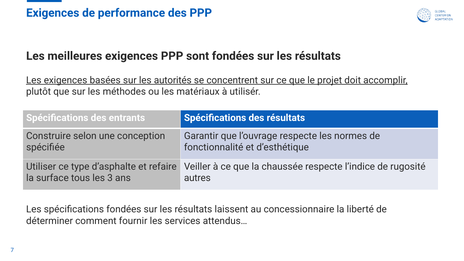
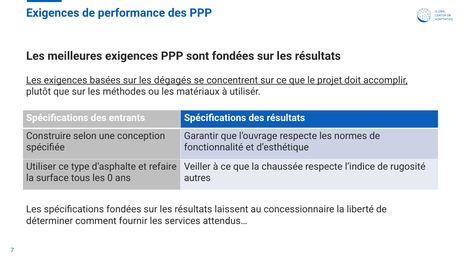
autorités: autorités -> dégagés (173, 80)
3: 3 -> 0 (110, 178)
